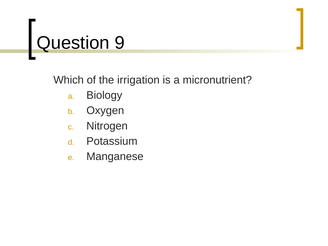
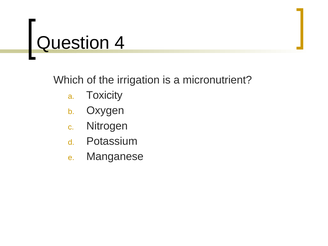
9: 9 -> 4 (120, 43)
Biology: Biology -> Toxicity (104, 95)
